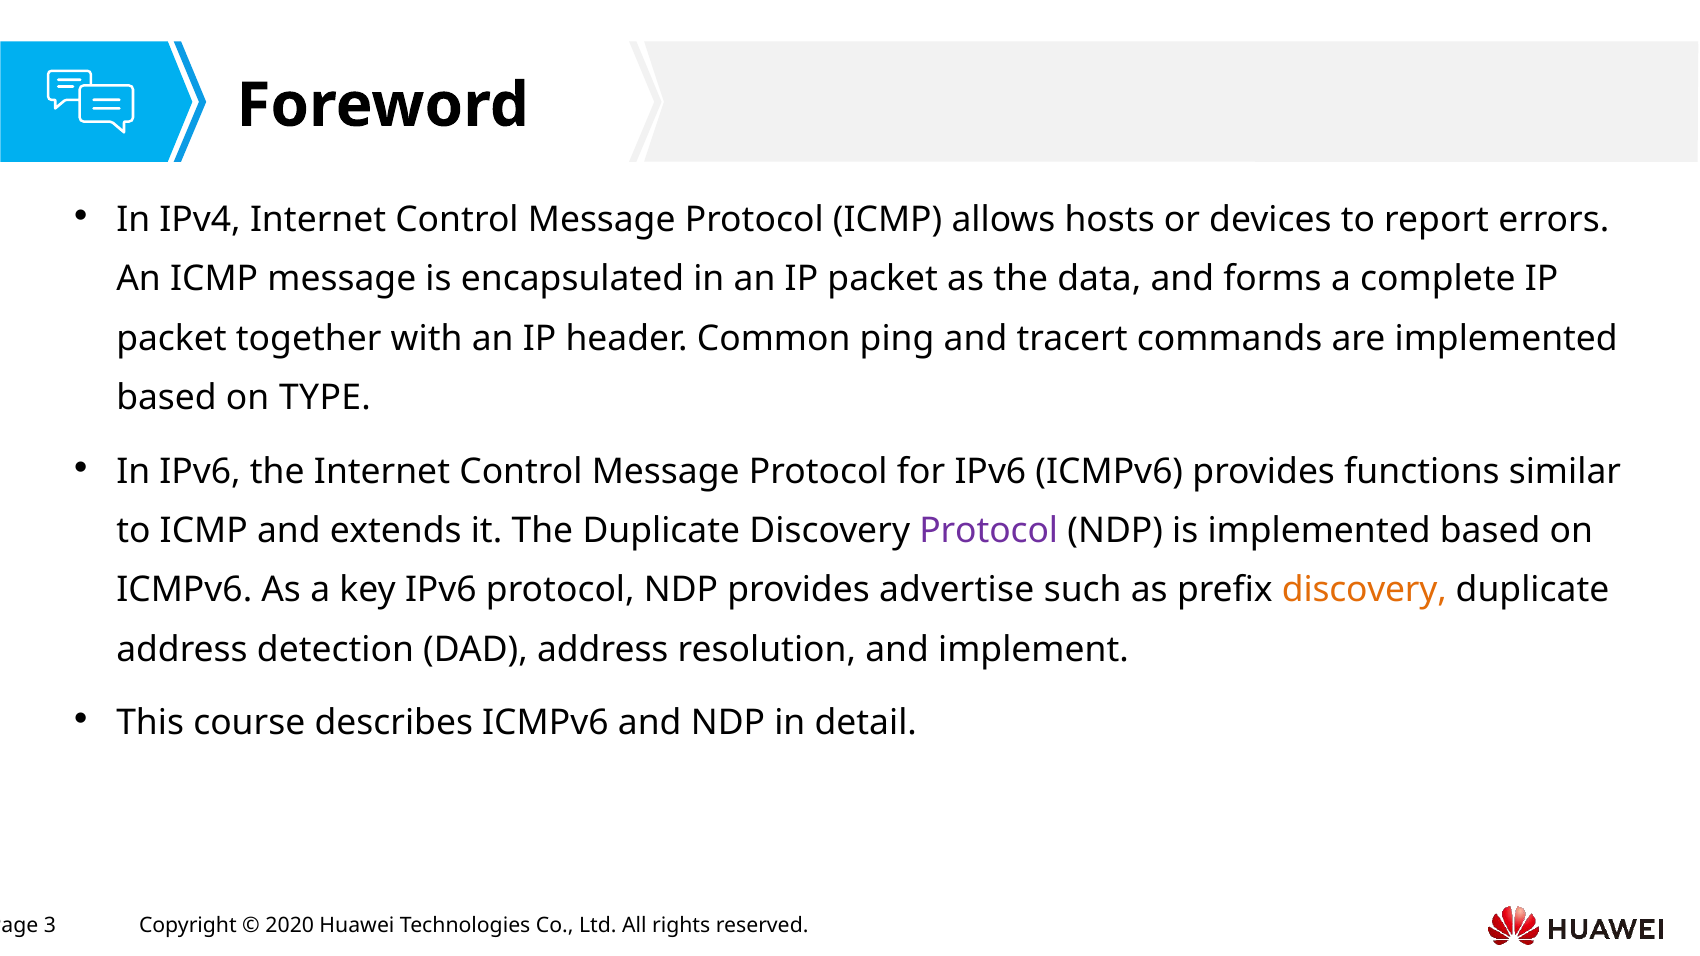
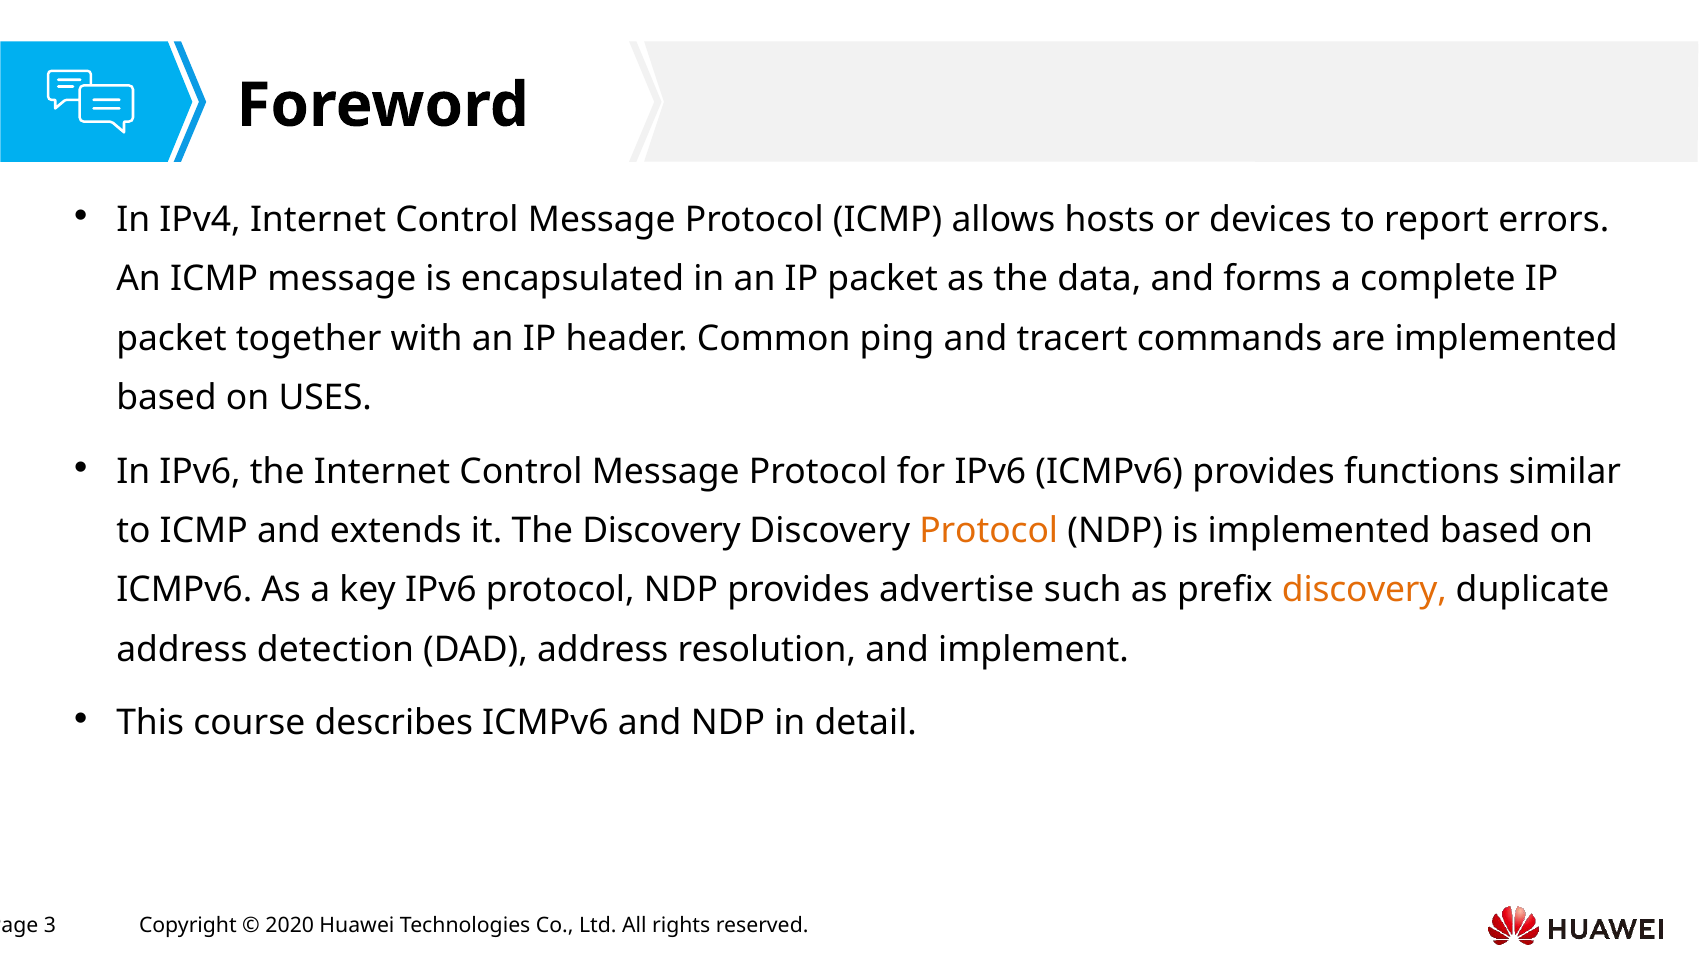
TYPE: TYPE -> USES (325, 398)
The Duplicate: Duplicate -> Discovery (662, 531)
Protocol colour: purple -> orange (989, 531)
